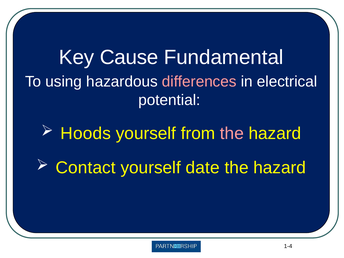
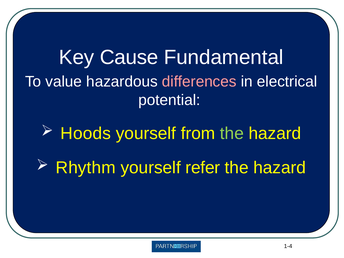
using: using -> value (64, 82)
the colour: pink -> light green (232, 133)
Contact: Contact -> Rhythm (86, 168)
date: date -> refer (203, 168)
